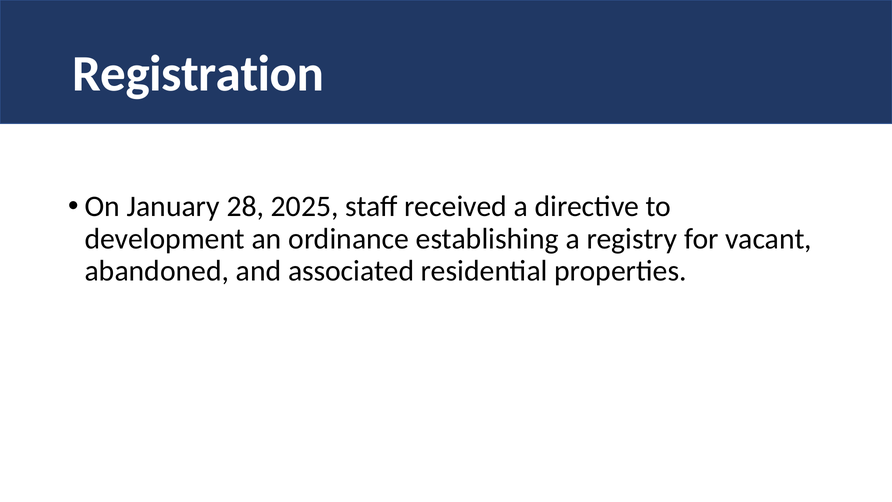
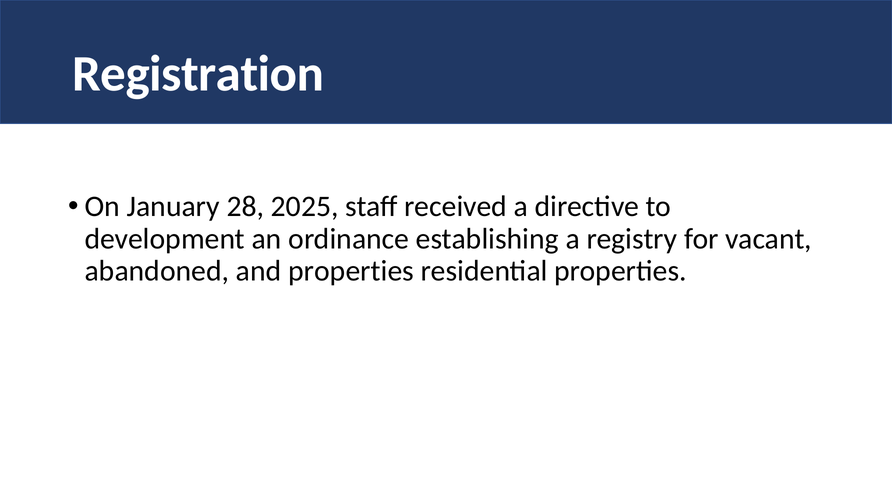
and associated: associated -> properties (351, 271)
